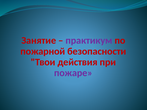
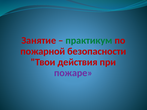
практикум colour: purple -> green (89, 41)
